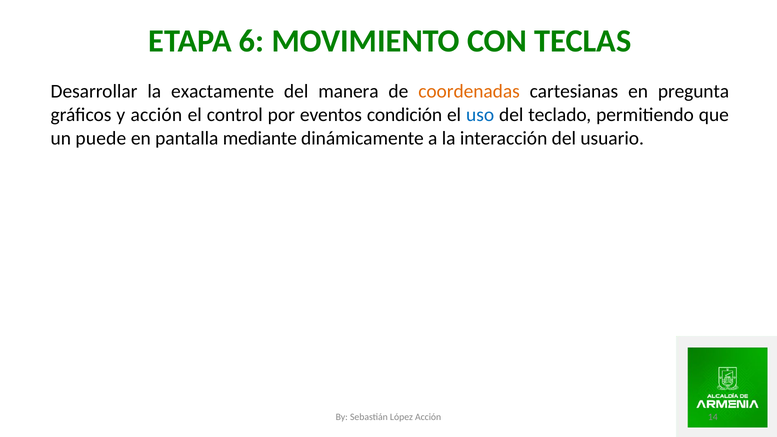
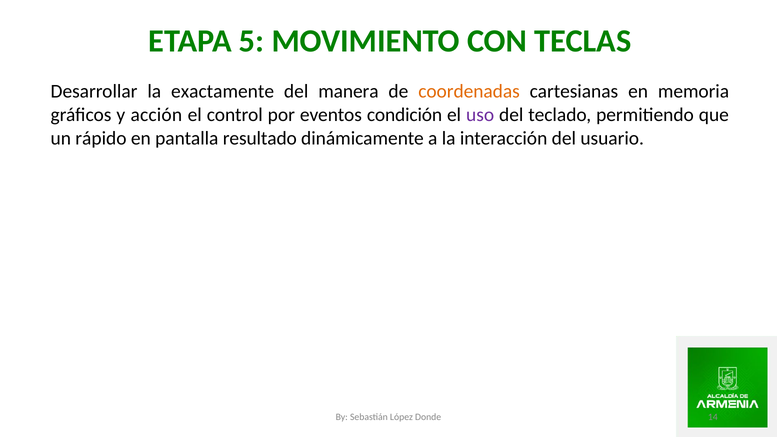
6: 6 -> 5 (252, 41)
pregunta: pregunta -> memoria (694, 92)
uso colour: blue -> purple (480, 115)
puede: puede -> rápido (101, 138)
mediante: mediante -> resultado (260, 138)
López Acción: Acción -> Donde (428, 417)
